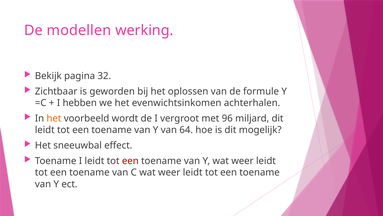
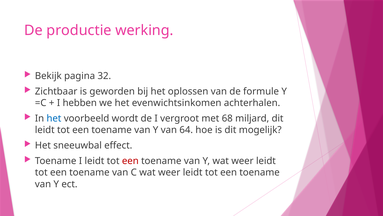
modellen: modellen -> productie (79, 30)
het colour: orange -> blue (54, 118)
96: 96 -> 68 (227, 118)
